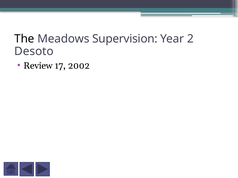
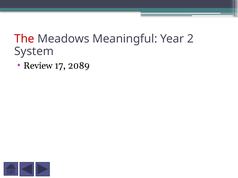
The colour: black -> red (24, 39)
Supervision: Supervision -> Meaningful (125, 39)
Desoto: Desoto -> System (34, 51)
2002: 2002 -> 2089 (79, 66)
